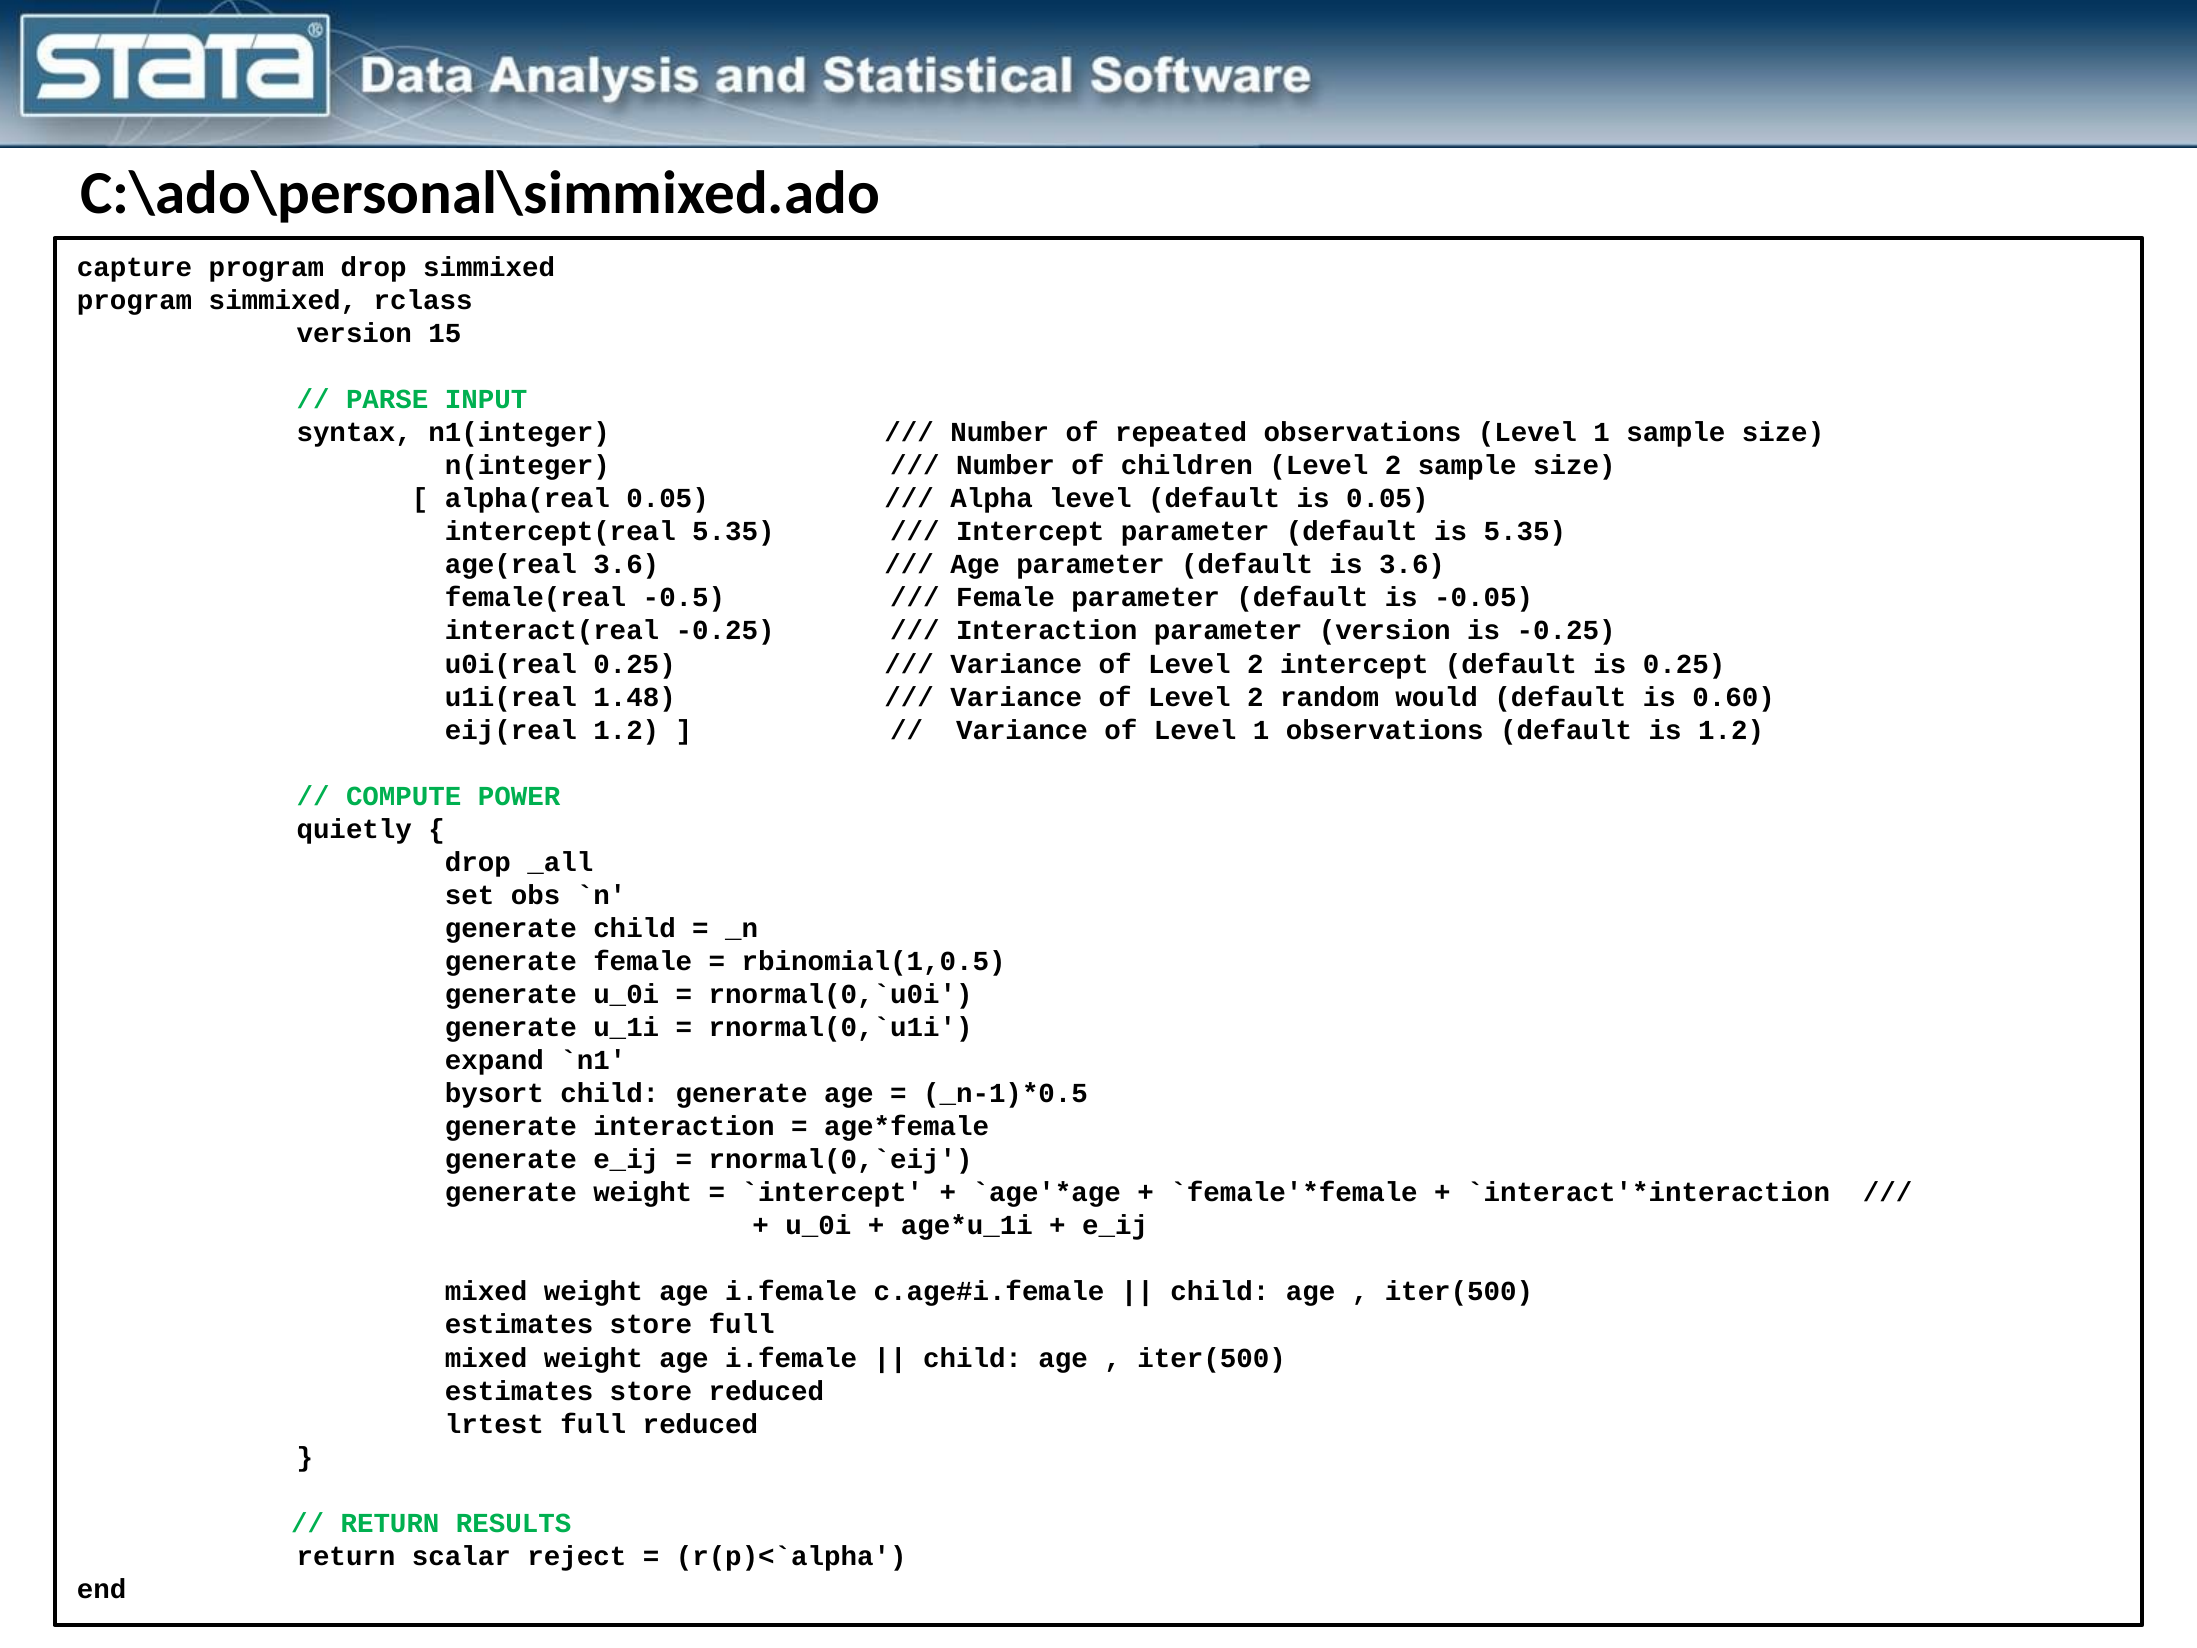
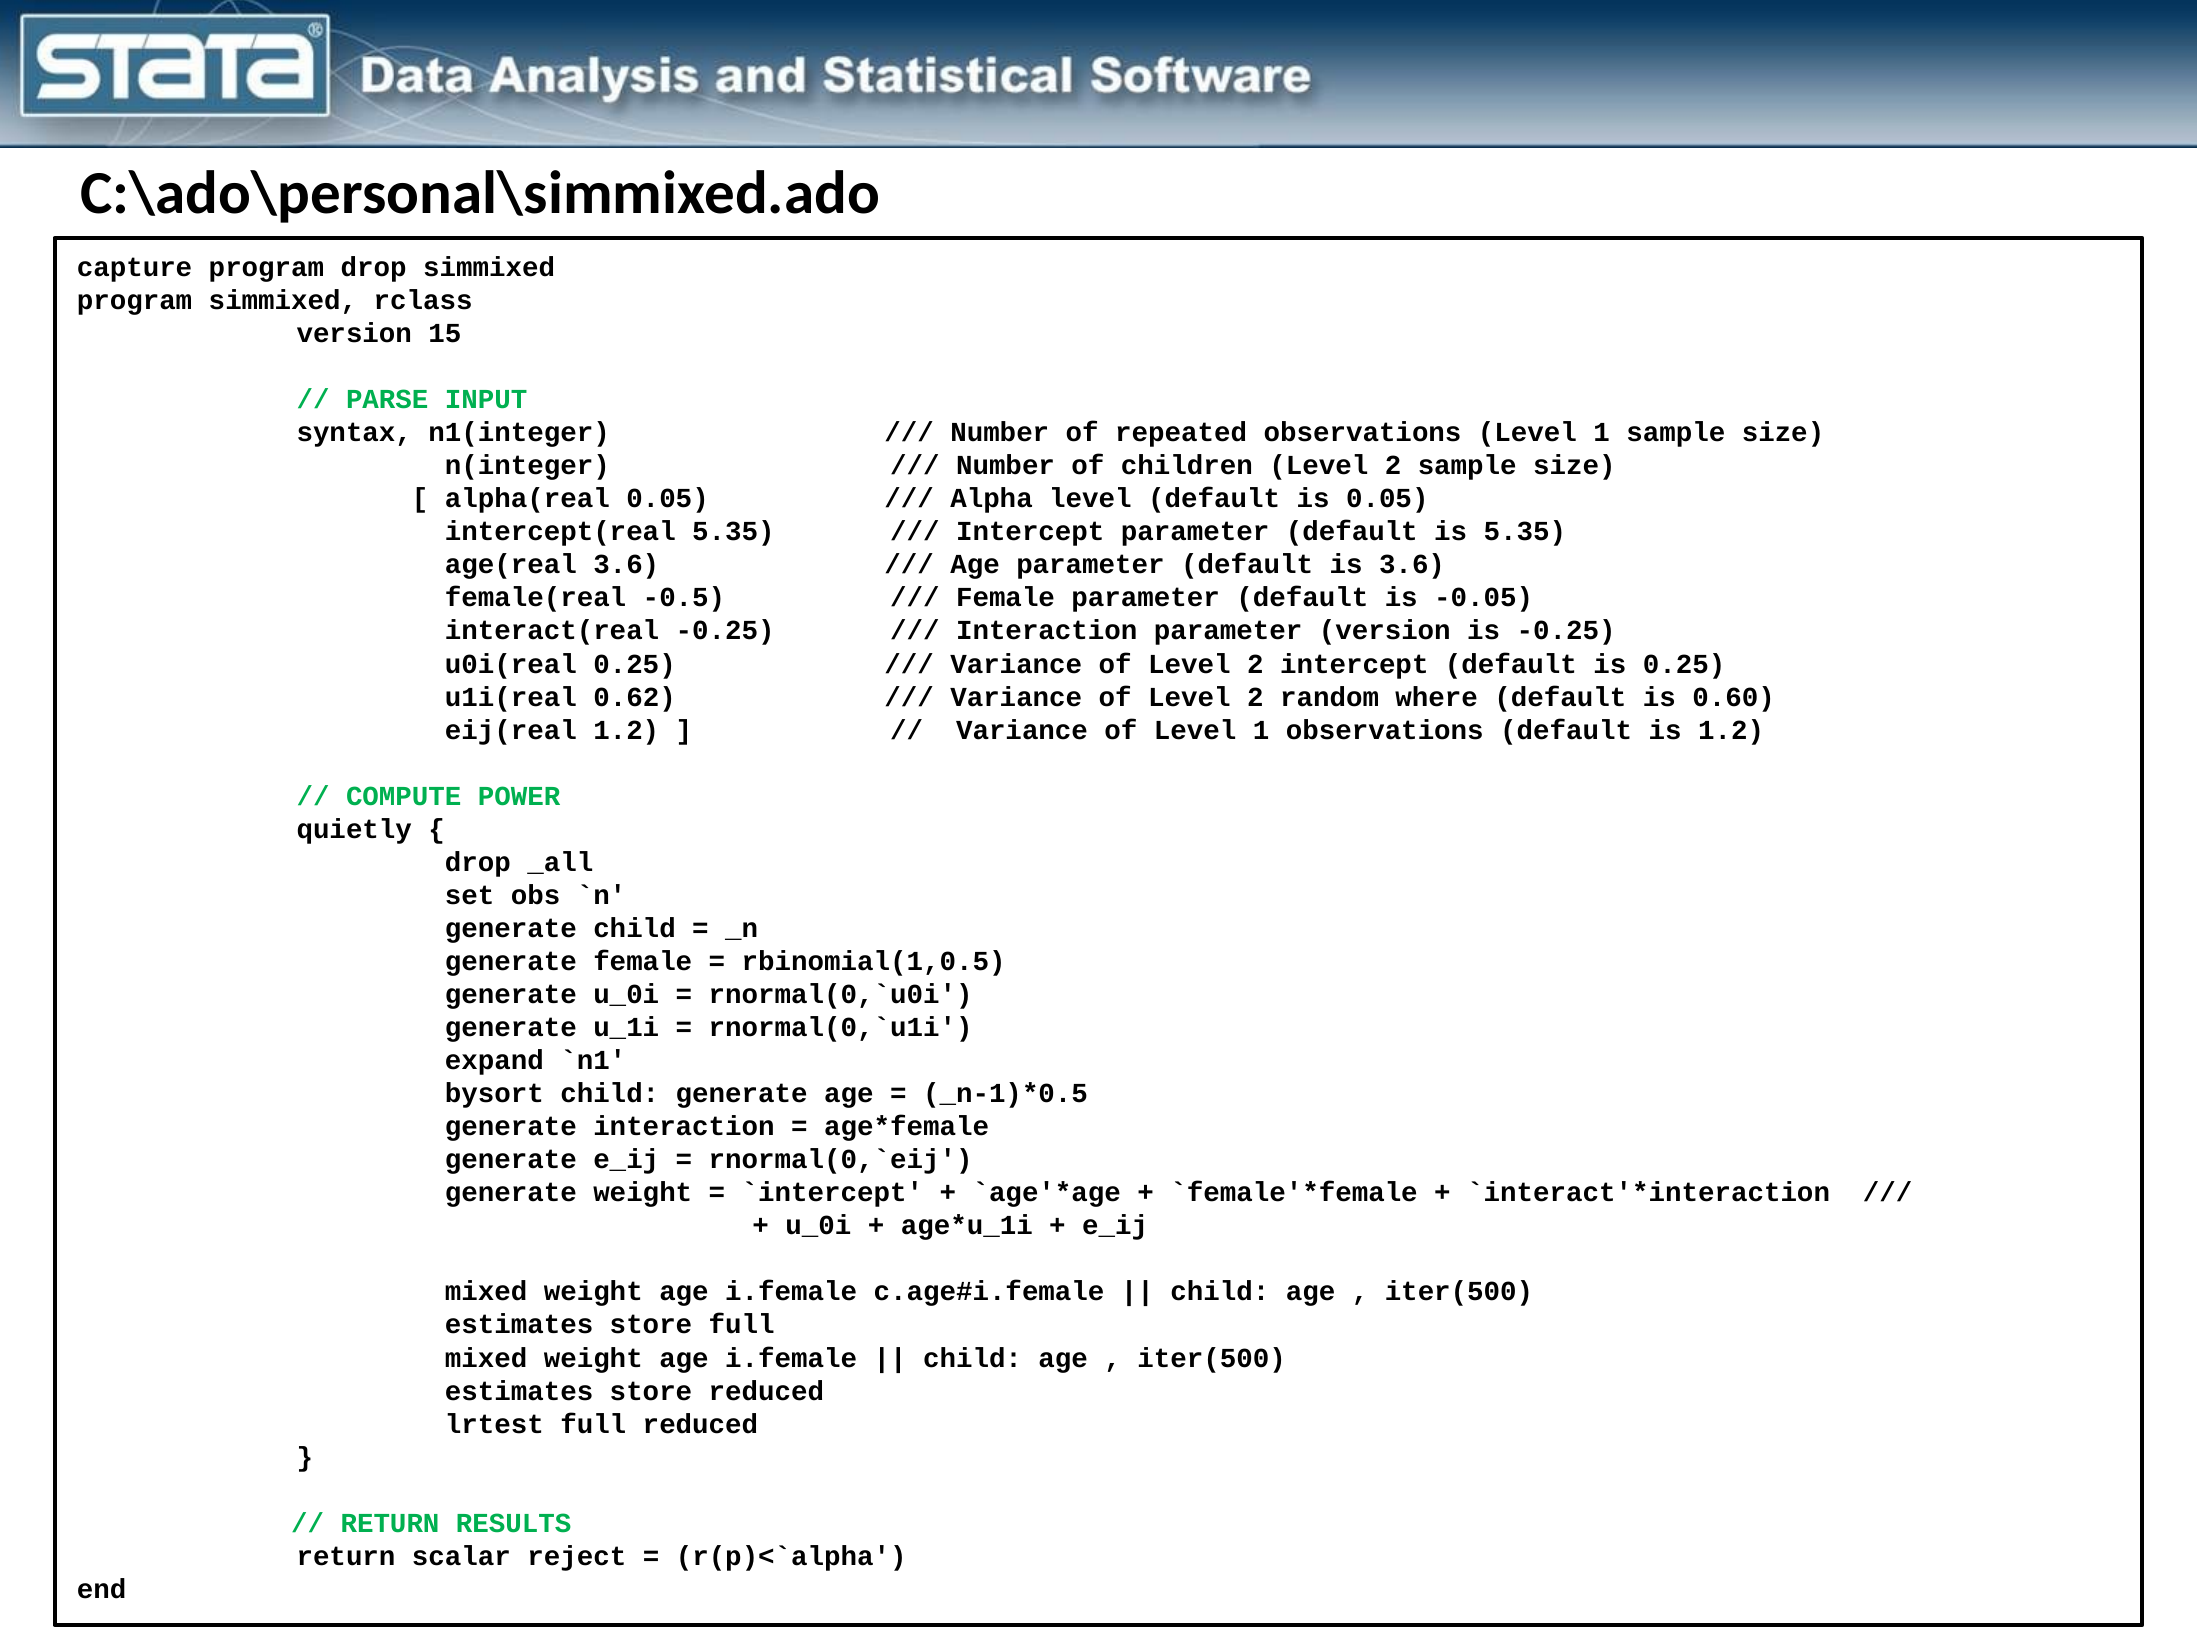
1.48: 1.48 -> 0.62 (635, 697)
would: would -> where (1437, 697)
